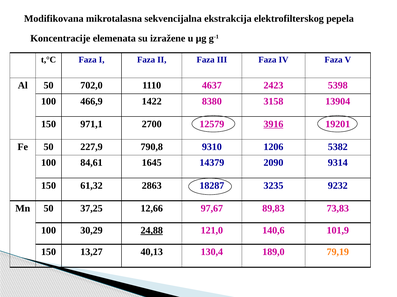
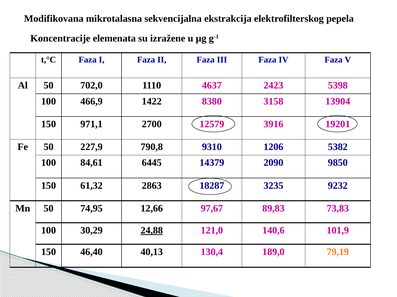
3916 underline: present -> none (273, 124)
1645: 1645 -> 6445 (152, 163)
9314: 9314 -> 9850 (338, 163)
37,25: 37,25 -> 74,95 (91, 209)
13,27: 13,27 -> 46,40 (91, 252)
